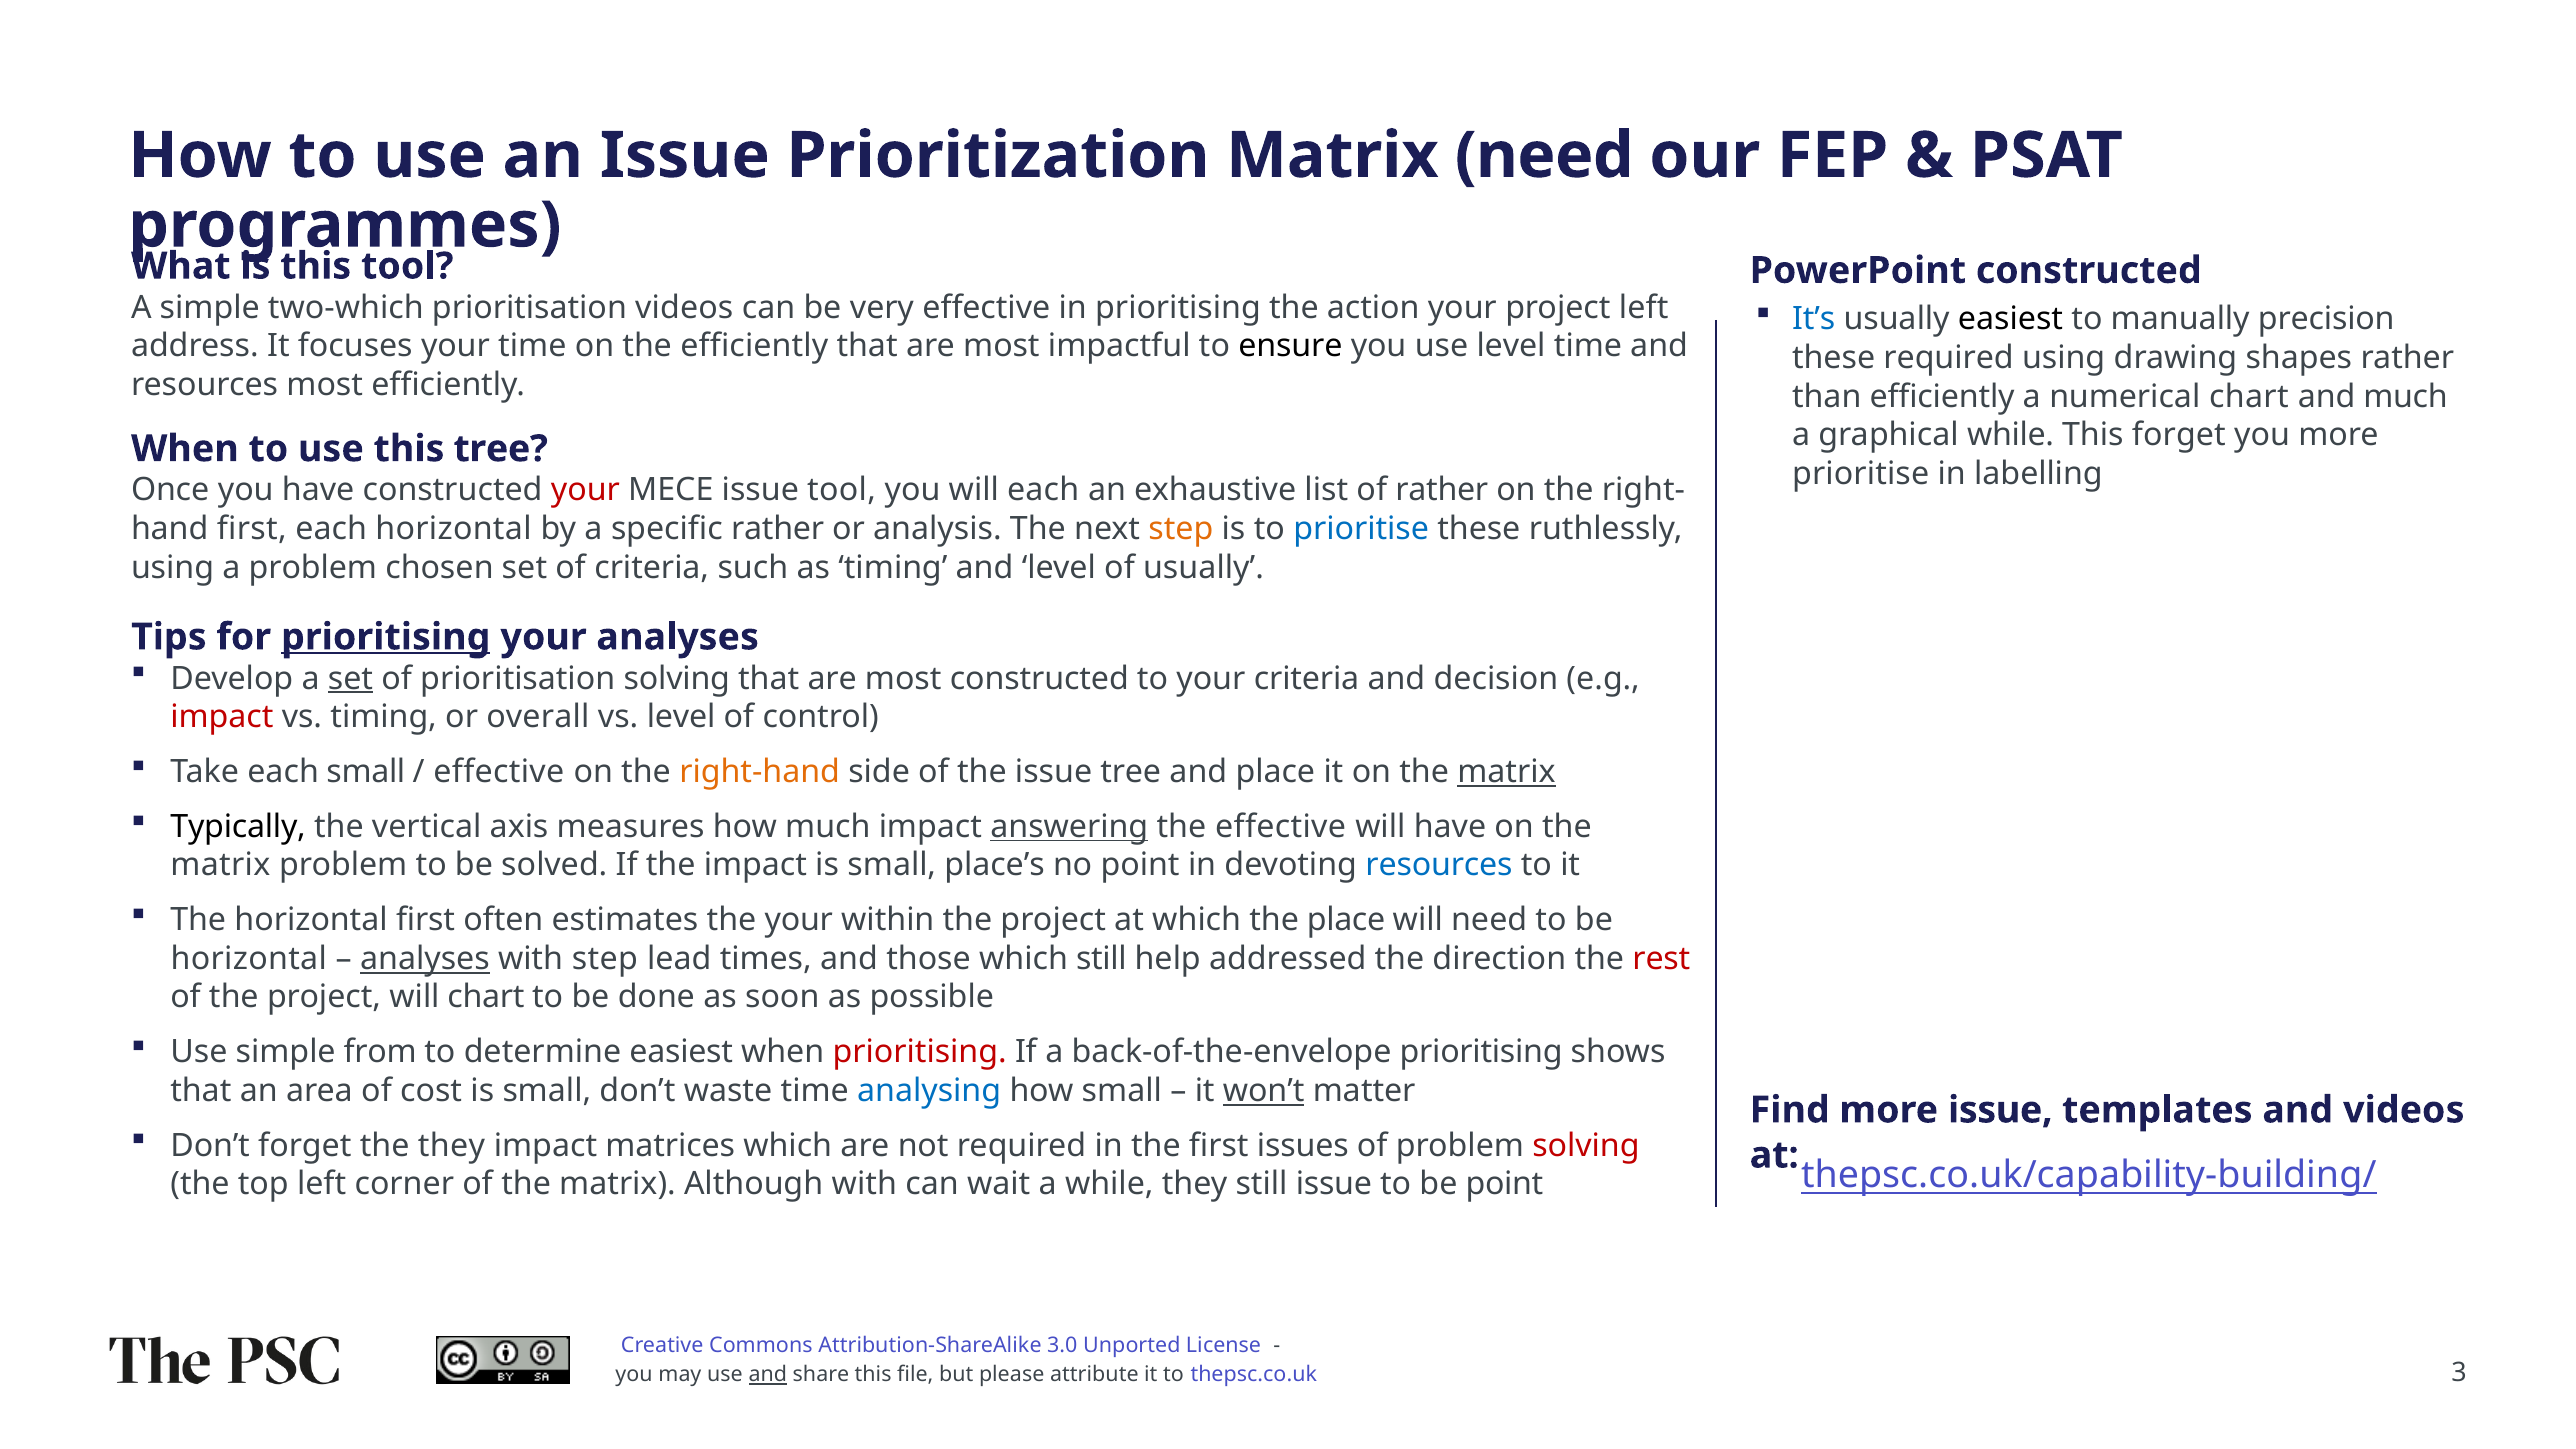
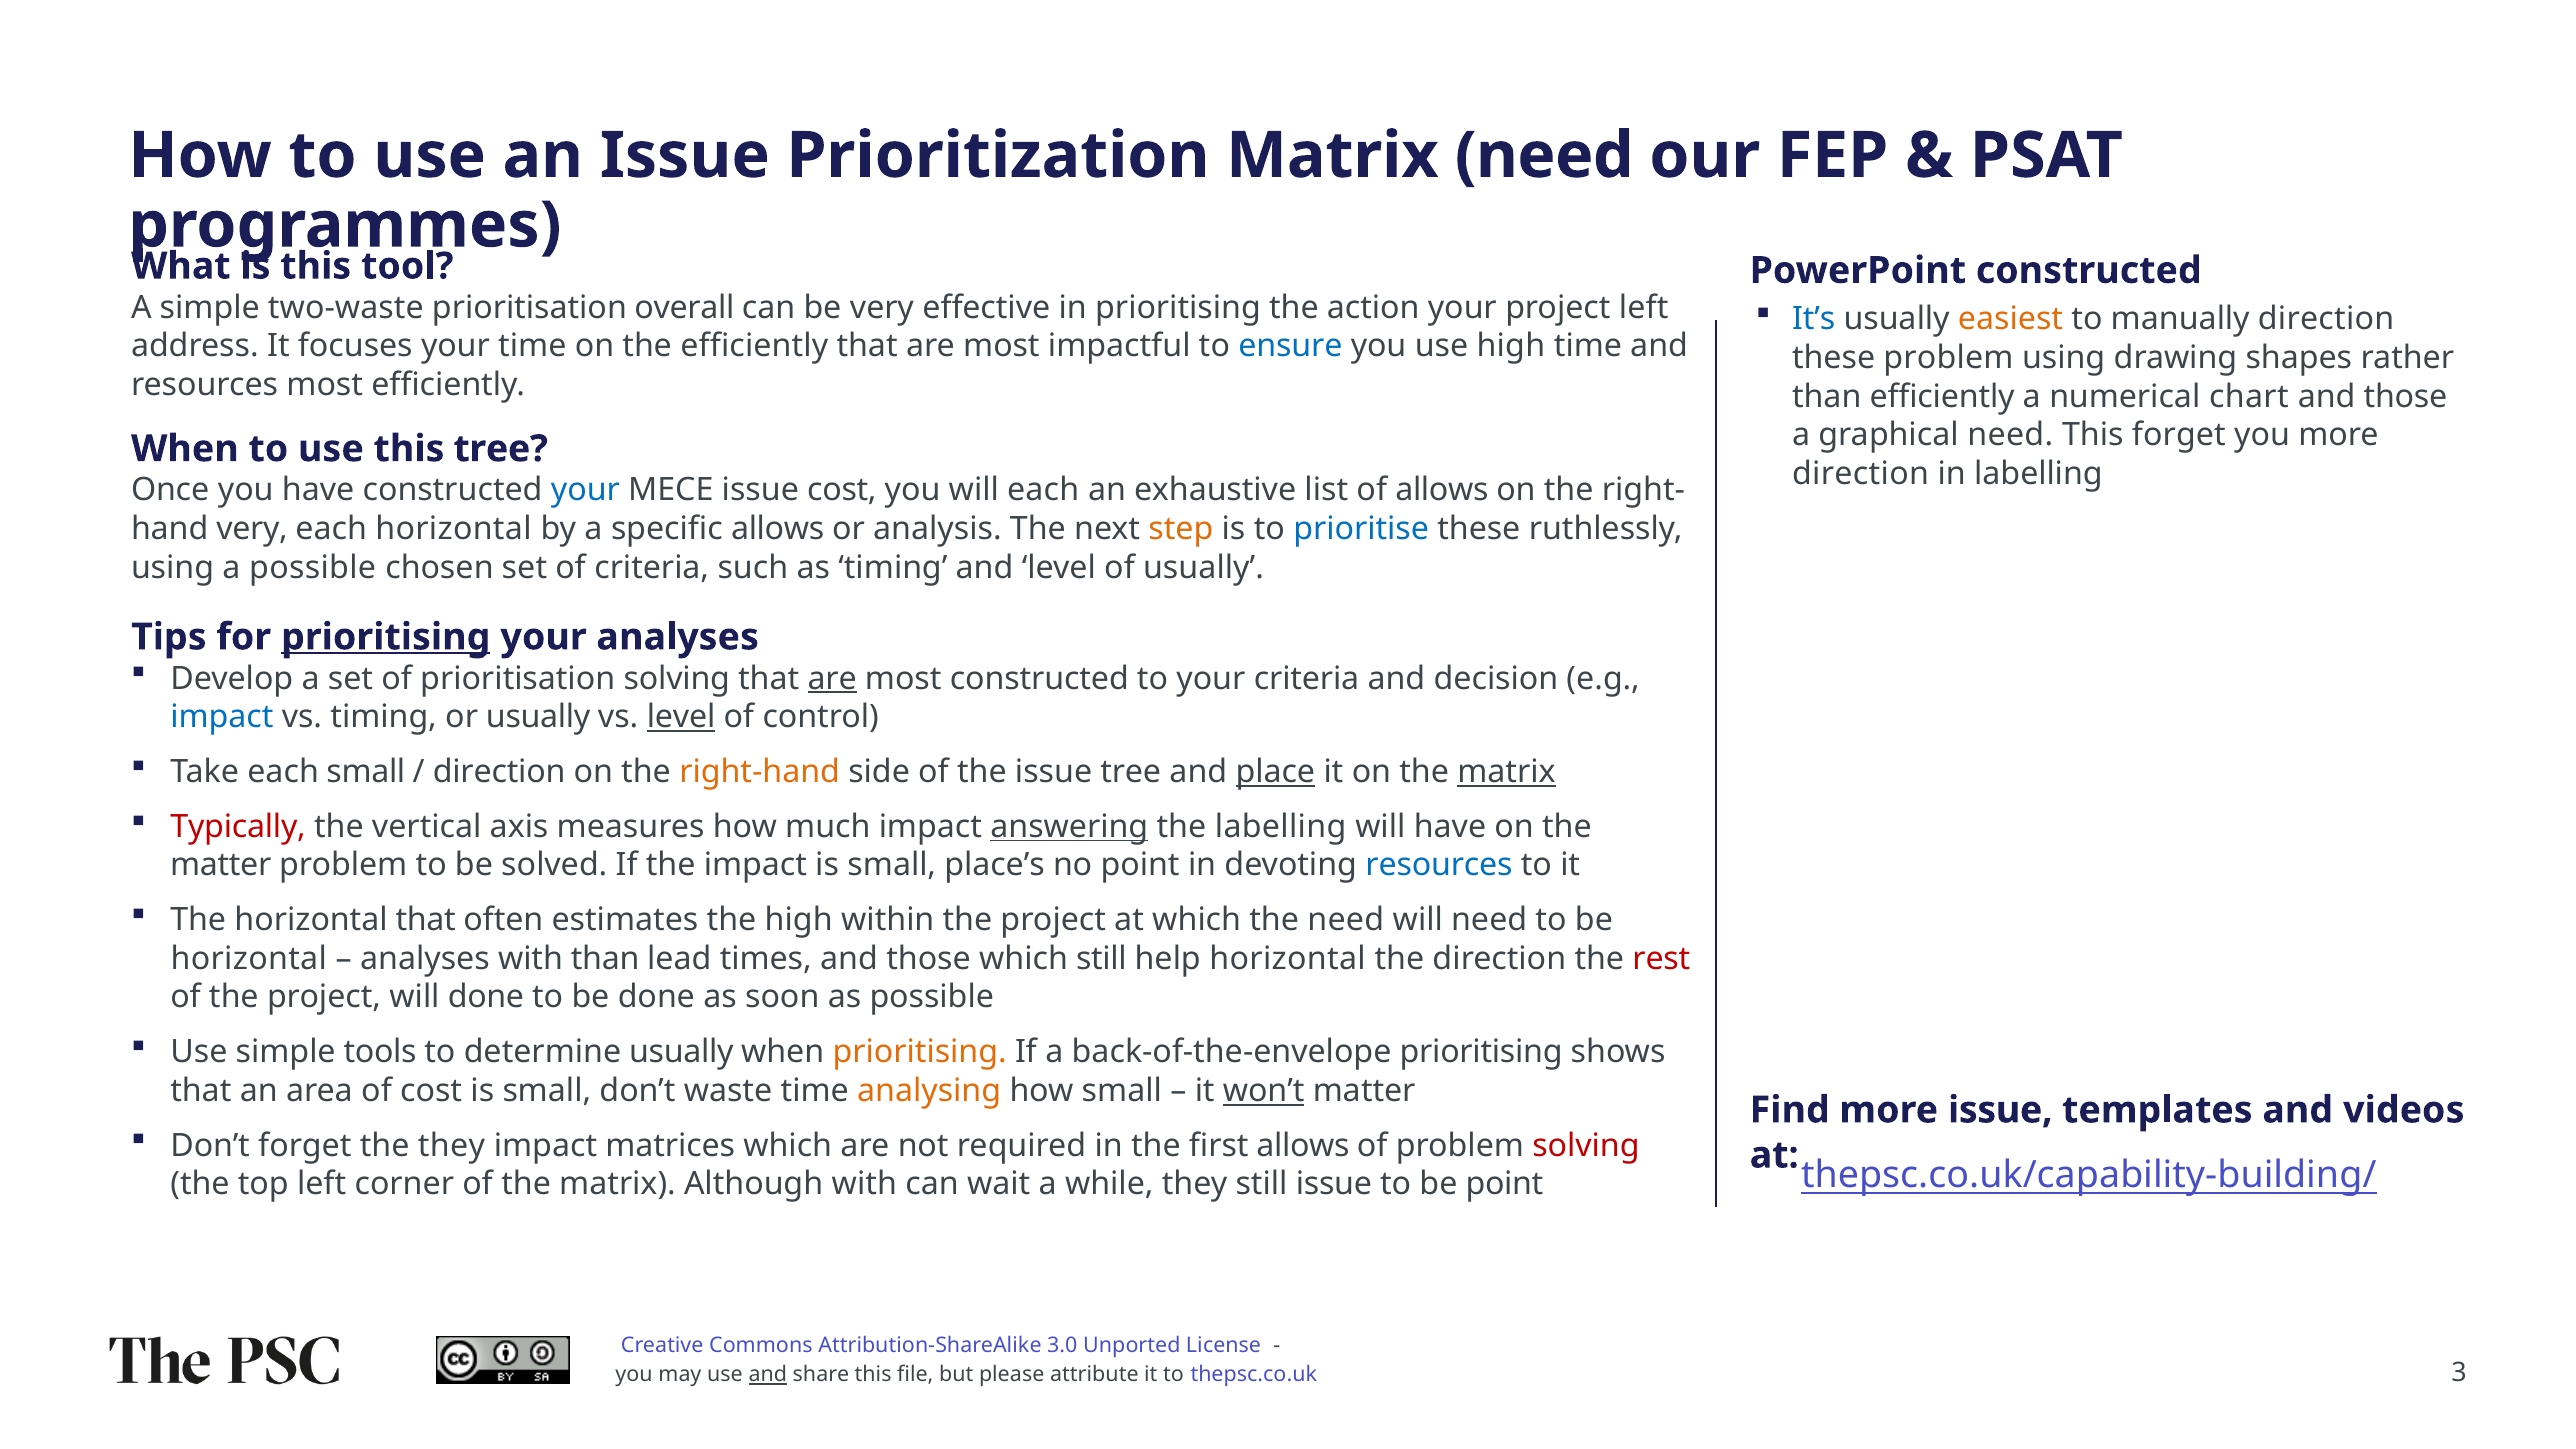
two-which: two-which -> two-waste (346, 308)
prioritisation videos: videos -> overall (684, 308)
easiest colour: black -> orange (2011, 319)
manually precision: precision -> direction (2326, 319)
ensure colour: black -> blue (1290, 346)
use level: level -> high (1511, 346)
these required: required -> problem (1948, 358)
much: much -> those (2406, 396)
graphical while: while -> need (2010, 435)
prioritise: prioritise -> direction (1861, 474)
your colour: red -> blue (585, 490)
issue tool: tool -> cost (842, 490)
of rather: rather -> allows (1442, 490)
first: first -> very (252, 529)
specific rather: rather -> allows (778, 529)
a problem: problem -> possible (313, 568)
set underline: present -> none (351, 679)
are underline: none -> present (832, 679)
impact colour: red -> blue (222, 717)
or overall: overall -> usually (538, 717)
level underline: none -> present (681, 717)
effective: effective -> direction (499, 772)
place underline: none -> present (1275, 772)
Typically colour: black -> red (238, 827)
the effective: effective -> labelling (1281, 827)
matrix: matrix -> matter (221, 865)
horizontal first: first -> that (426, 920)
the your: your -> high (799, 920)
the place: place -> need (1346, 920)
analyses underline: present -> none (425, 959)
with step: step -> than (605, 959)
help addressed: addressed -> horizontal (1288, 959)
will chart: chart -> done (486, 997)
from: from -> tools (380, 1052)
determine easiest: easiest -> usually (681, 1052)
prioritising colour: red -> orange (920, 1052)
analysing colour: blue -> orange (929, 1091)
first issues: issues -> allows (1303, 1146)
